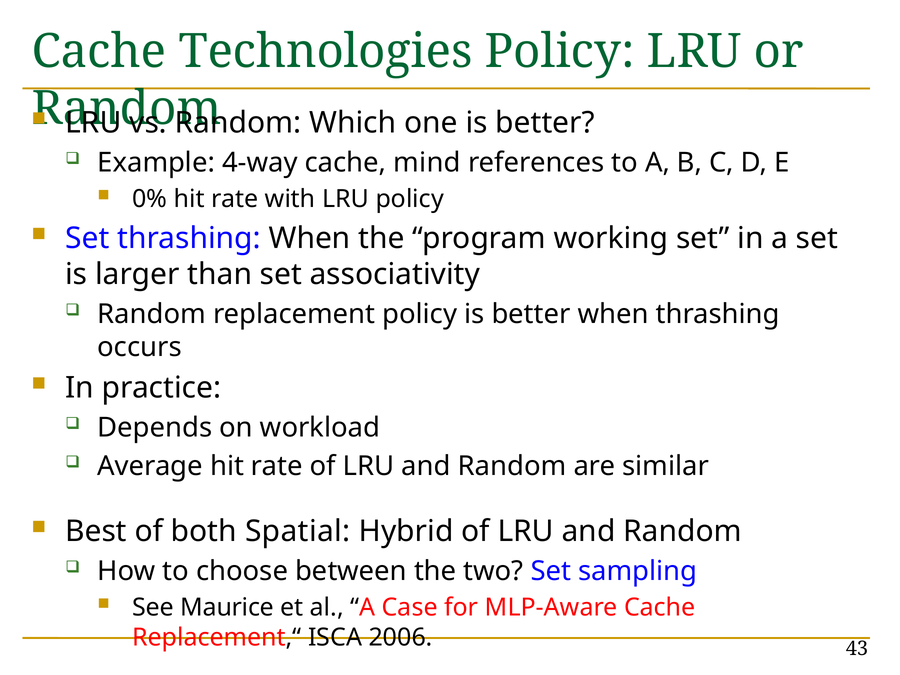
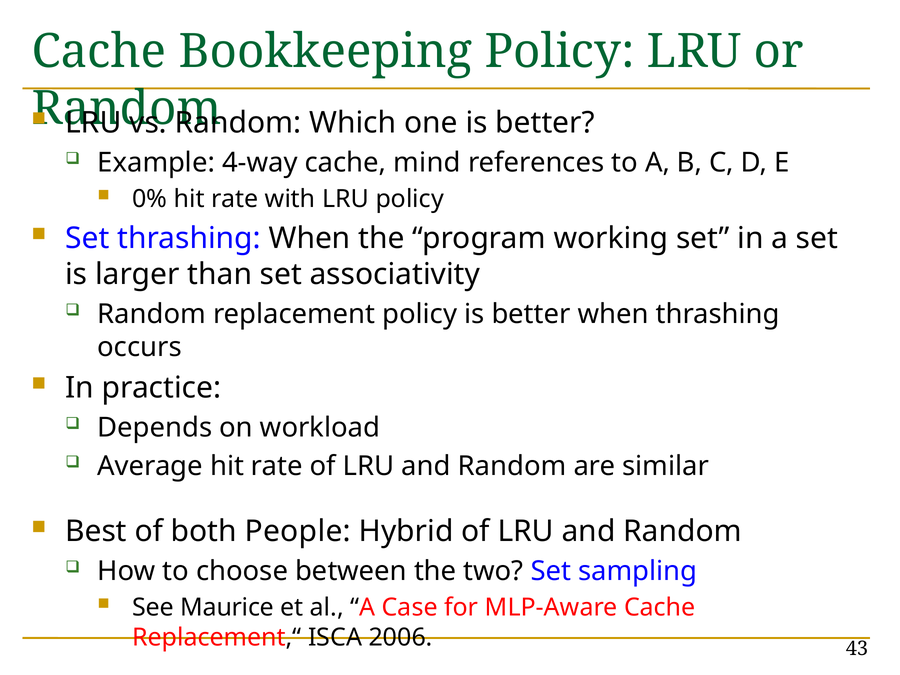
Technologies: Technologies -> Bookkeeping (325, 51)
Spatial: Spatial -> People (298, 531)
